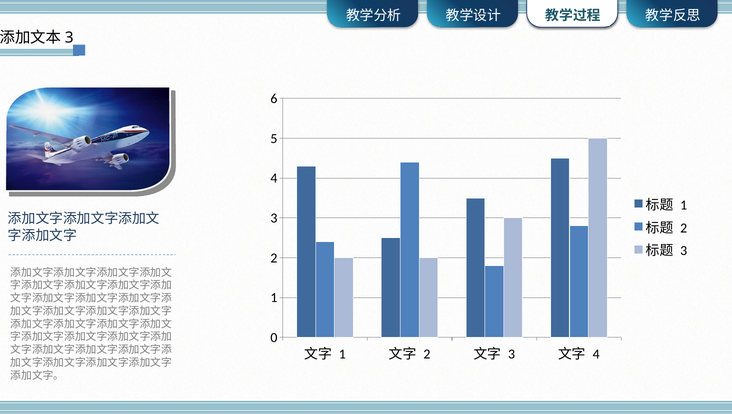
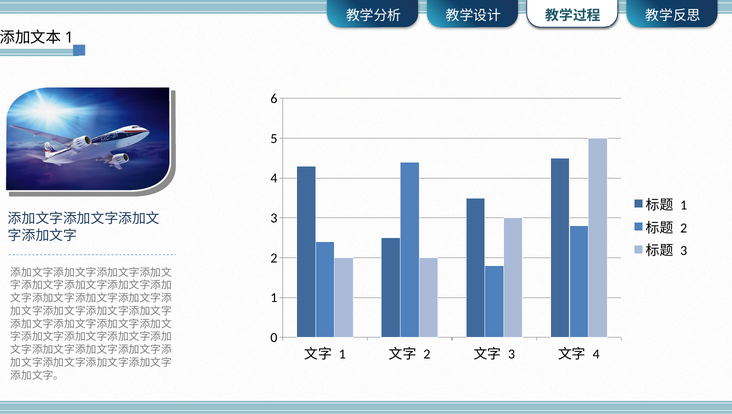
3: 3 -> 1 (69, 38)
